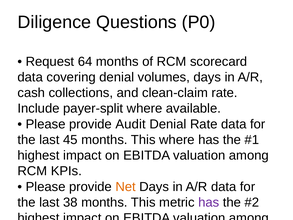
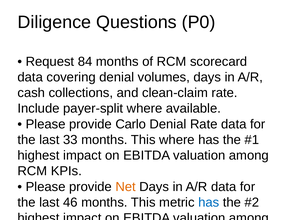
64: 64 -> 84 (85, 61)
Audit: Audit -> Carlo (131, 124)
45: 45 -> 33 (70, 140)
38: 38 -> 46 (70, 202)
has colour: purple -> blue (209, 202)
